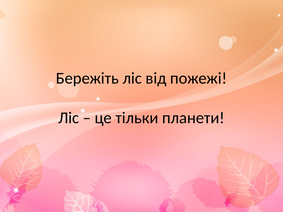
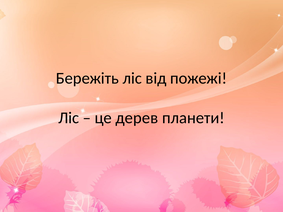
тільки: тільки -> дерев (137, 118)
